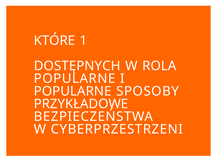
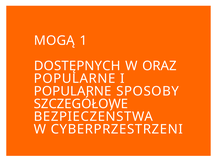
KTÓRE: KTÓRE -> MOGĄ (54, 41)
ROLA: ROLA -> ORAZ (159, 66)
PRZYKŁADOWE: PRZYKŁADOWE -> SZCZEGÓŁOWE (81, 104)
